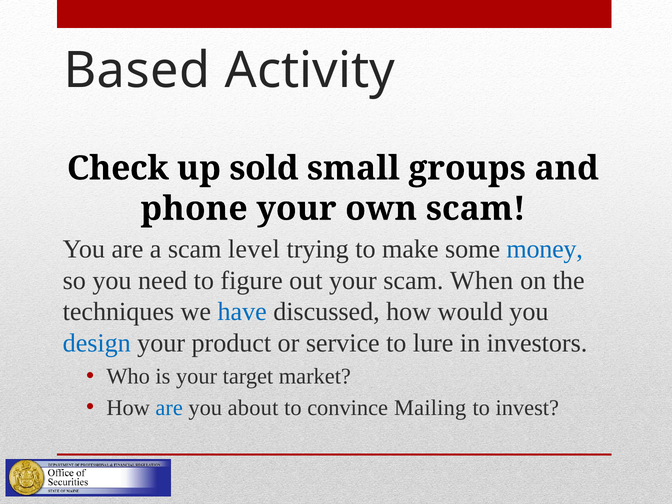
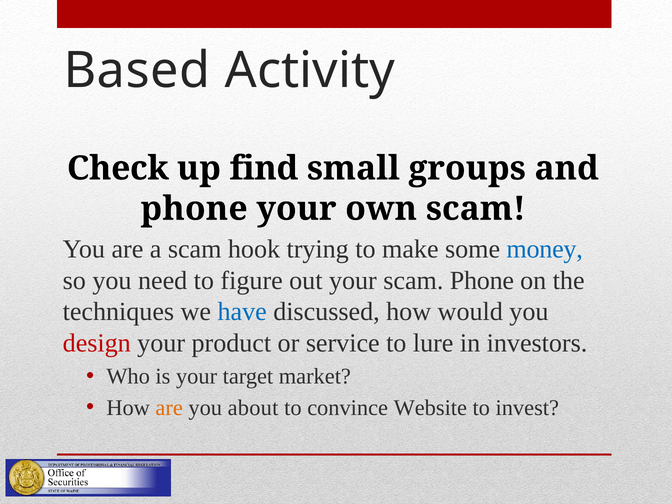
sold: sold -> find (264, 168)
level: level -> hook (254, 249)
scam When: When -> Phone (482, 281)
design colour: blue -> red (97, 343)
are colour: blue -> orange (169, 408)
Mailing: Mailing -> Website (430, 408)
